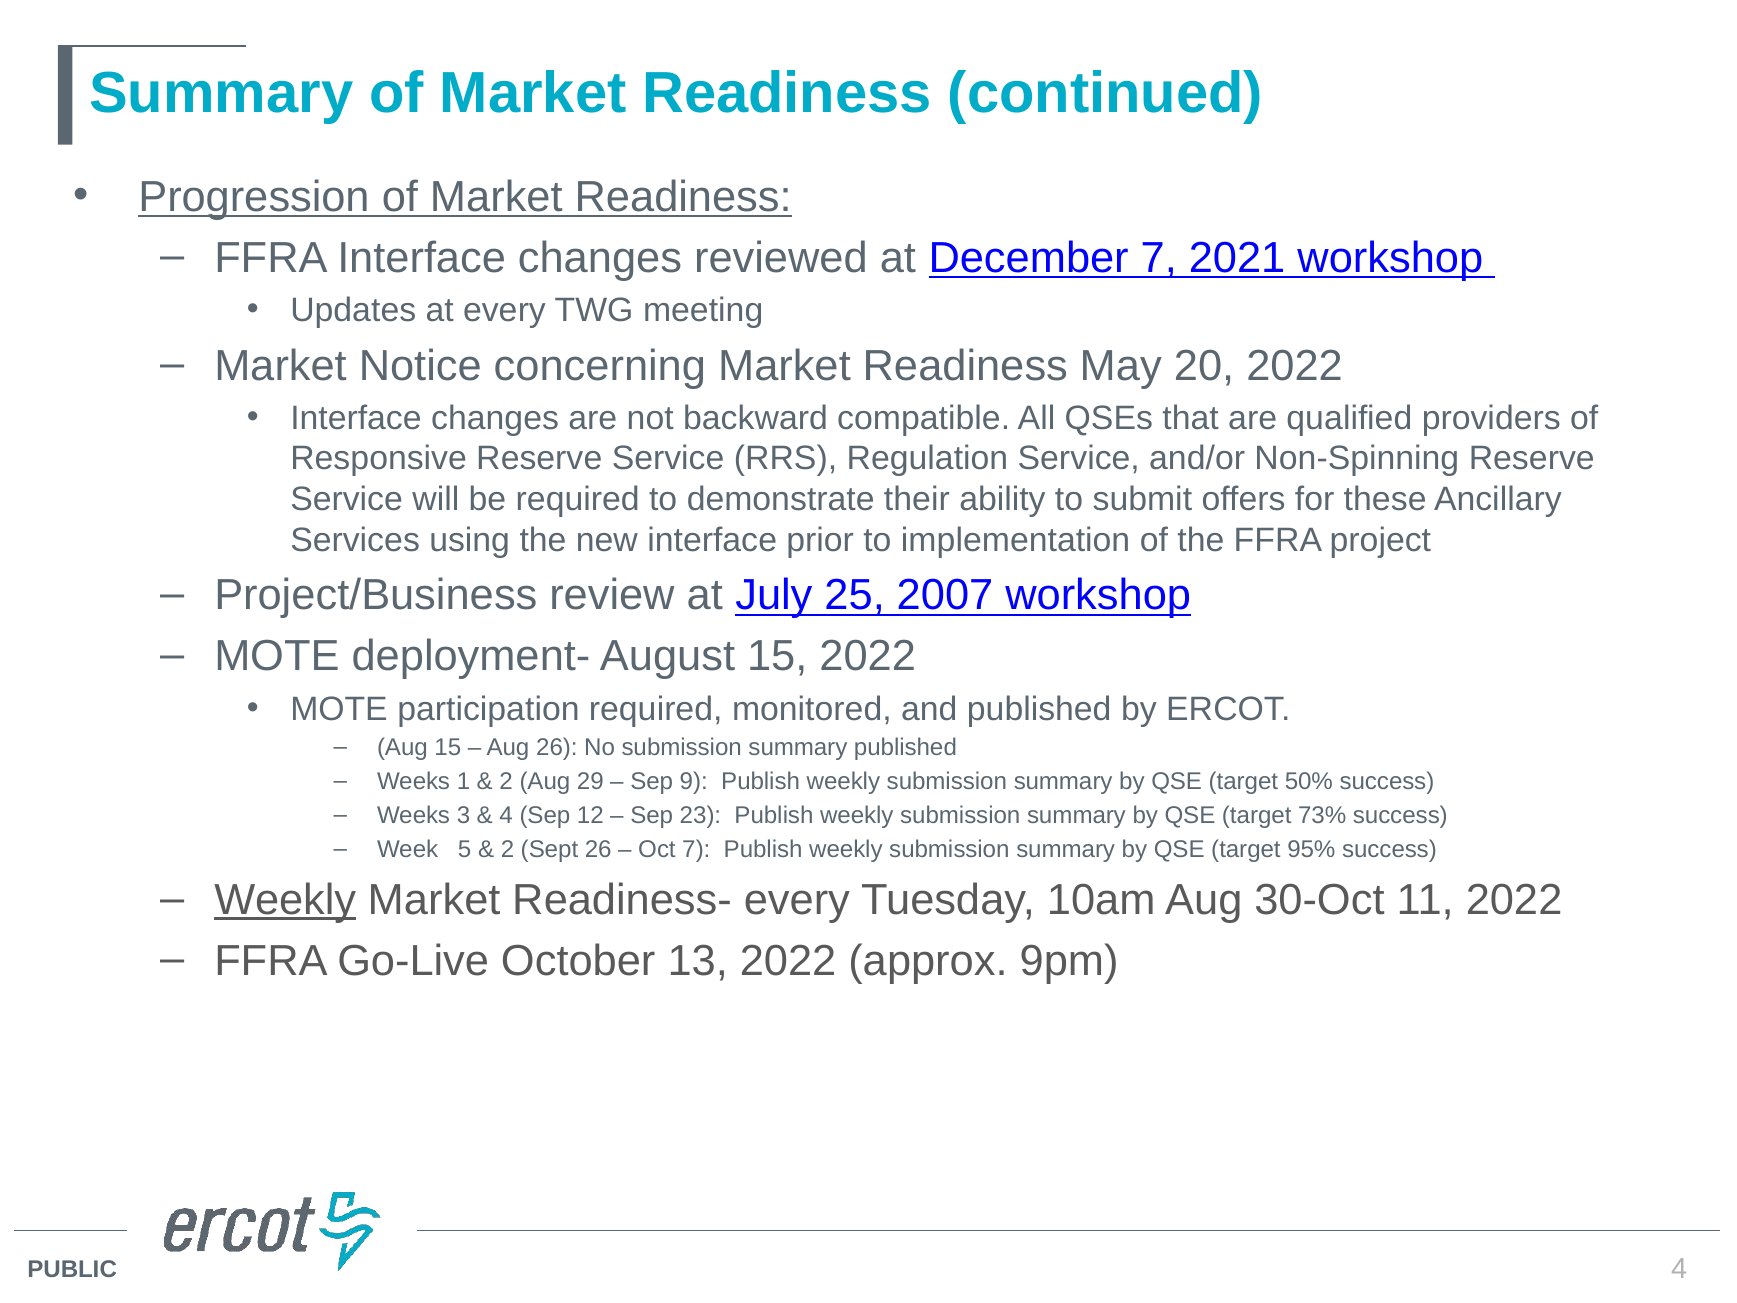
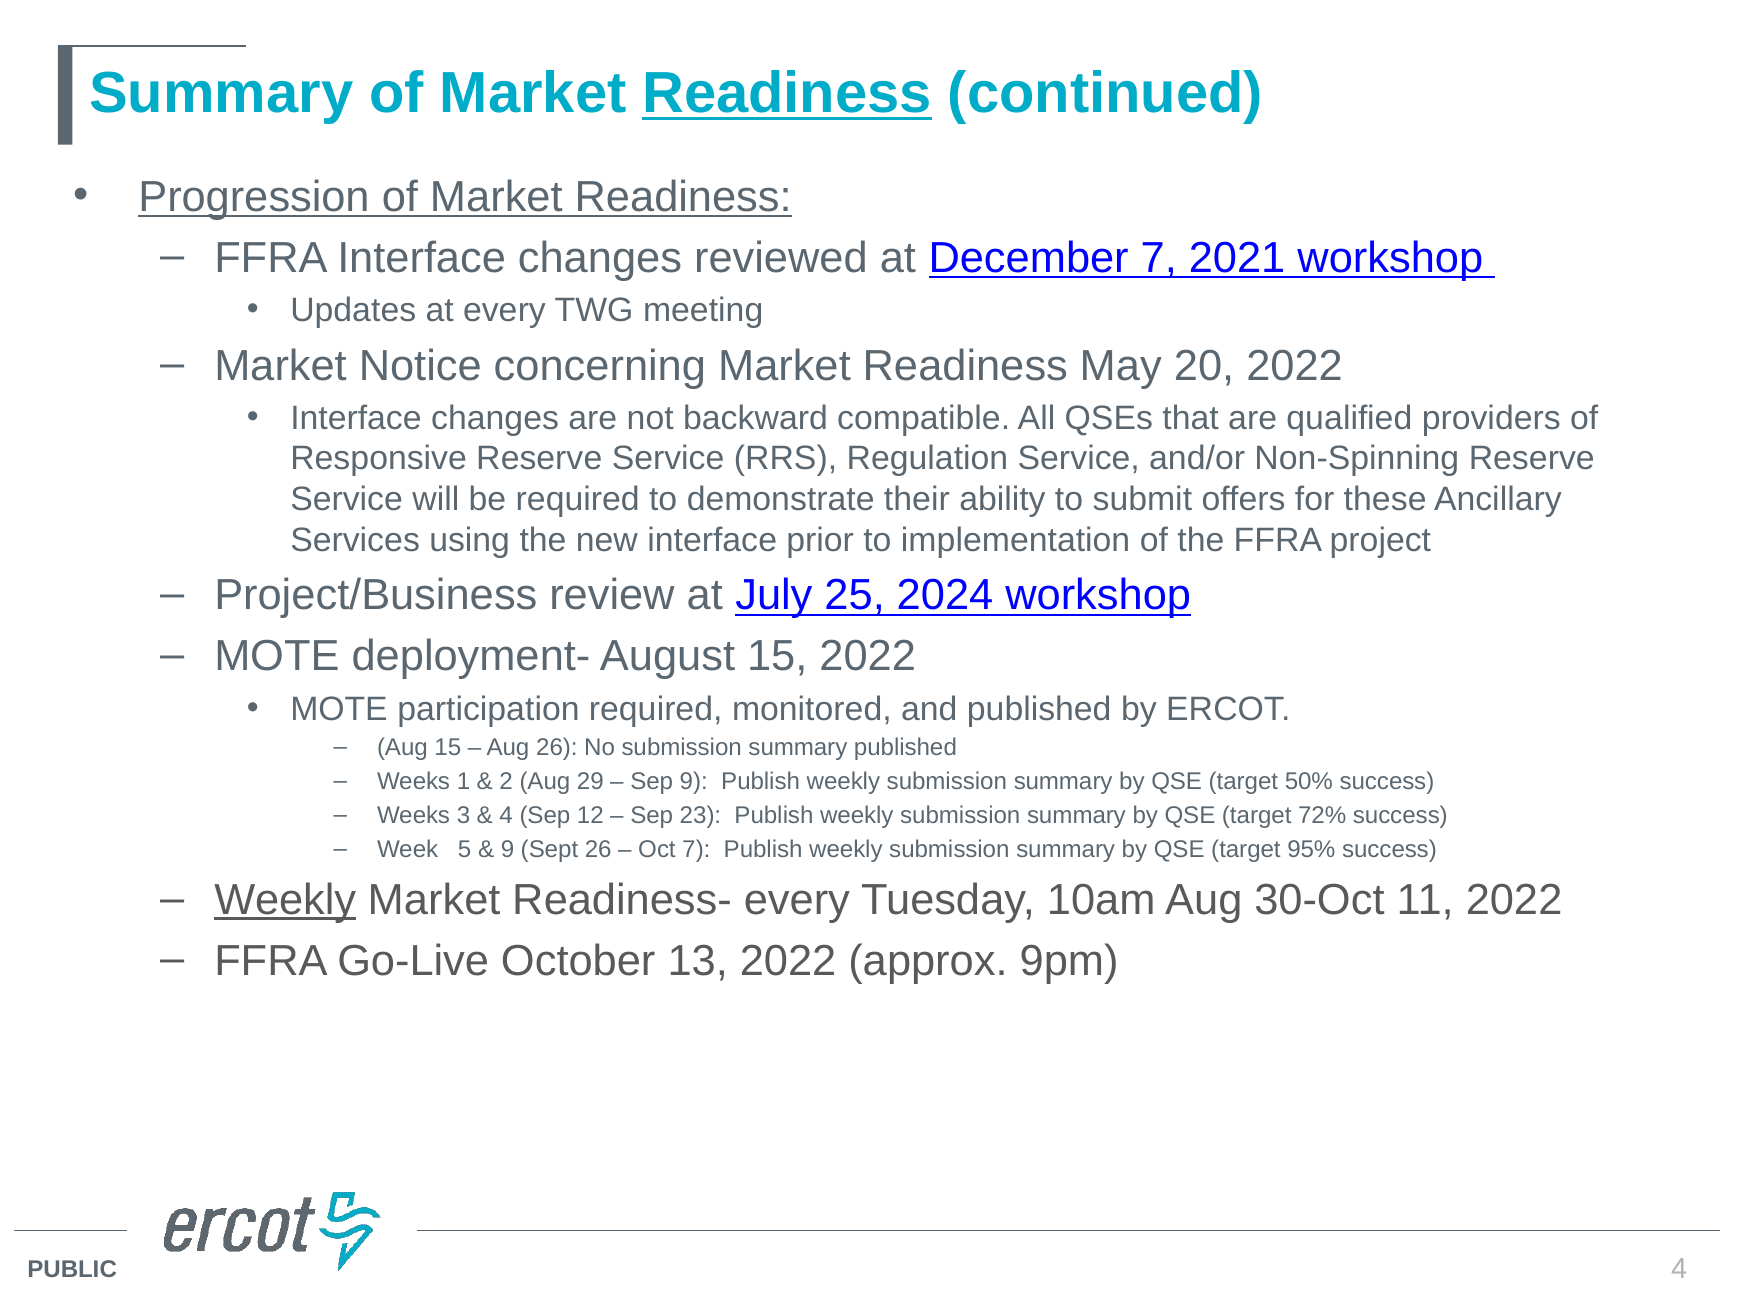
Readiness underline: none -> present (787, 94)
2007: 2007 -> 2024 (945, 596)
73%: 73% -> 72% (1322, 815)
2: 2 -> 9 (507, 849)
